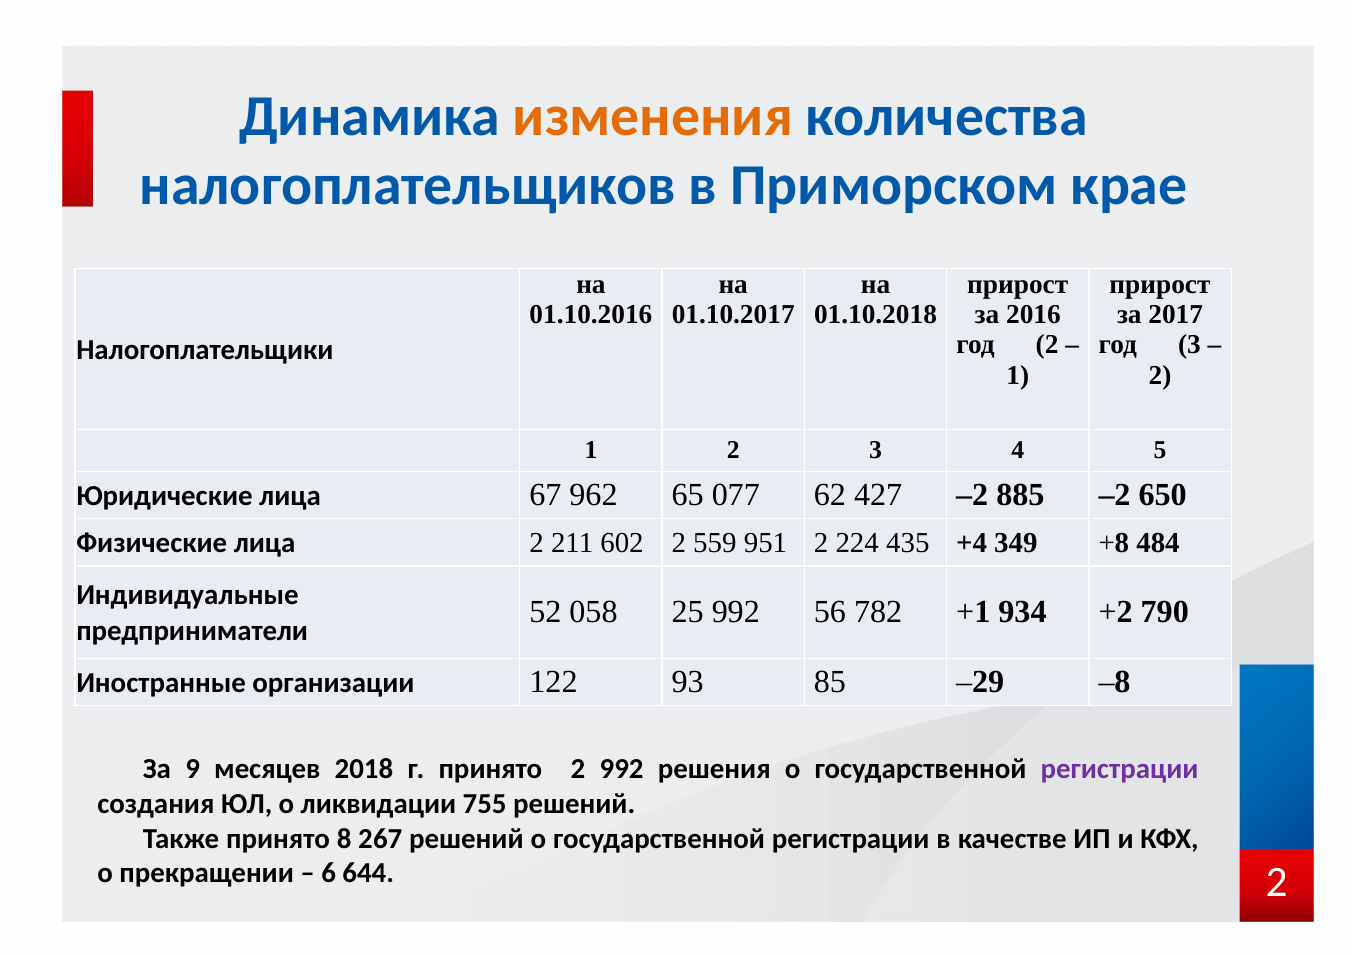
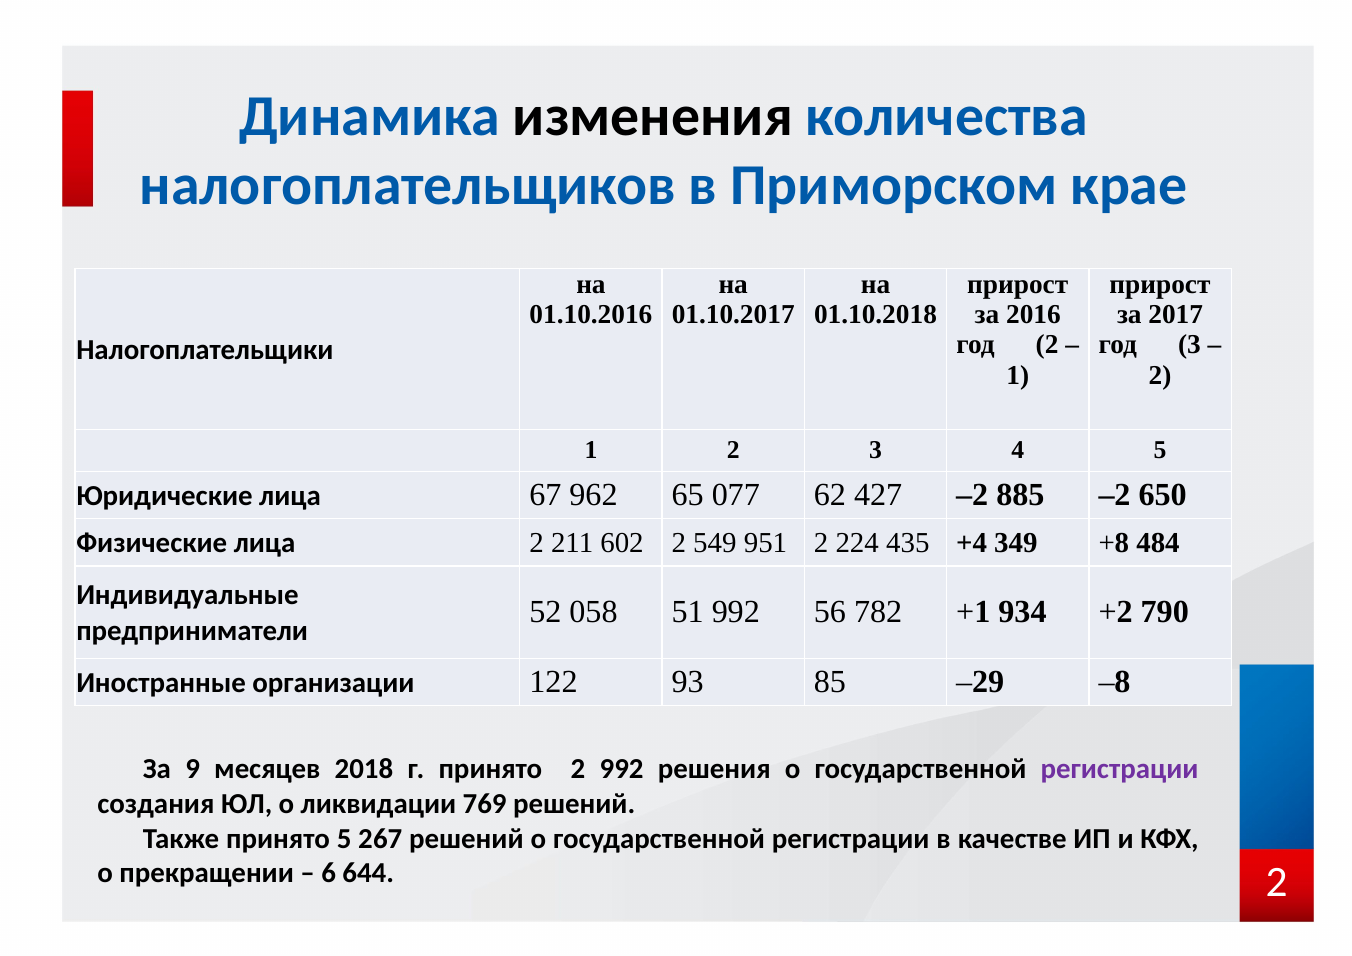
изменения colour: orange -> black (653, 116)
559: 559 -> 549 (715, 542)
25: 25 -> 51 (688, 612)
755: 755 -> 769 (485, 804)
принято 8: 8 -> 5 (344, 839)
